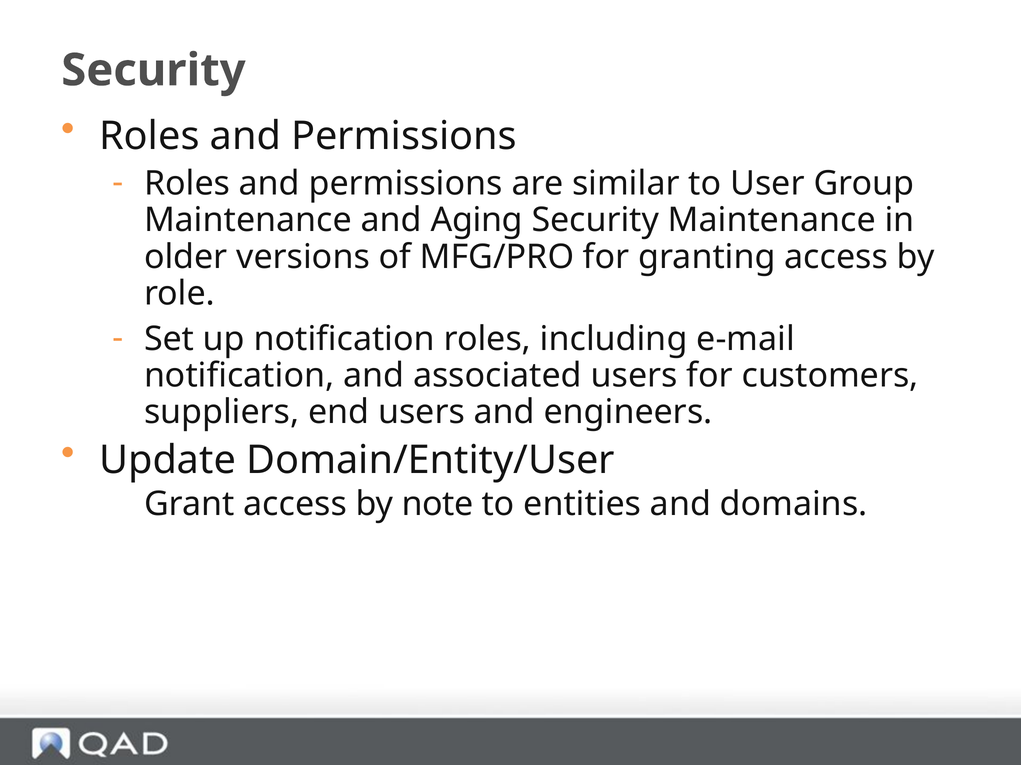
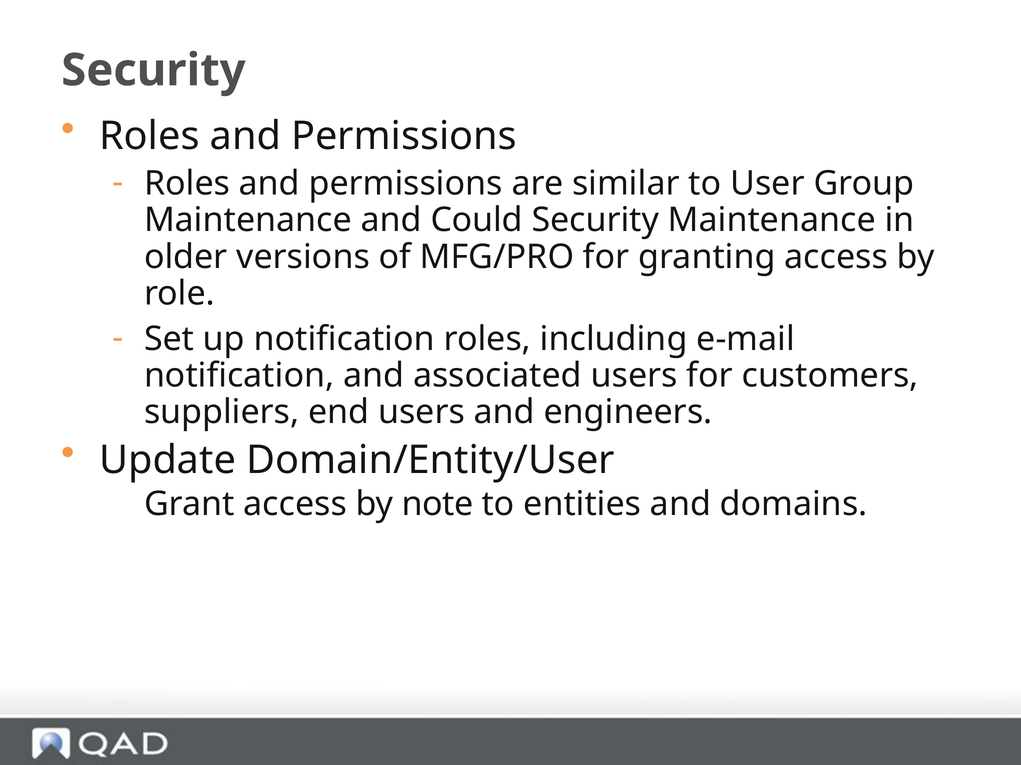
Aging: Aging -> Could (477, 220)
